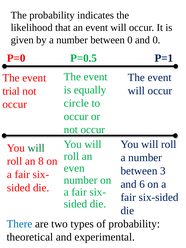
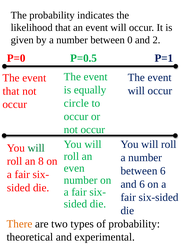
and 0: 0 -> 2 (156, 40)
trial: trial -> that (11, 91)
between 3: 3 -> 6 (163, 171)
There colour: blue -> orange (19, 224)
